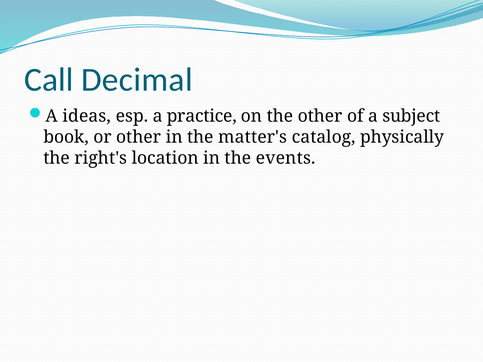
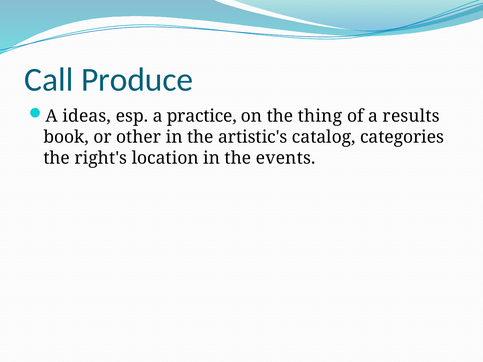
Decimal: Decimal -> Produce (137, 80)
the other: other -> thing (320, 116)
subject: subject -> results (411, 116)
matter's: matter's -> artistic's (253, 137)
physically: physically -> categories (402, 137)
